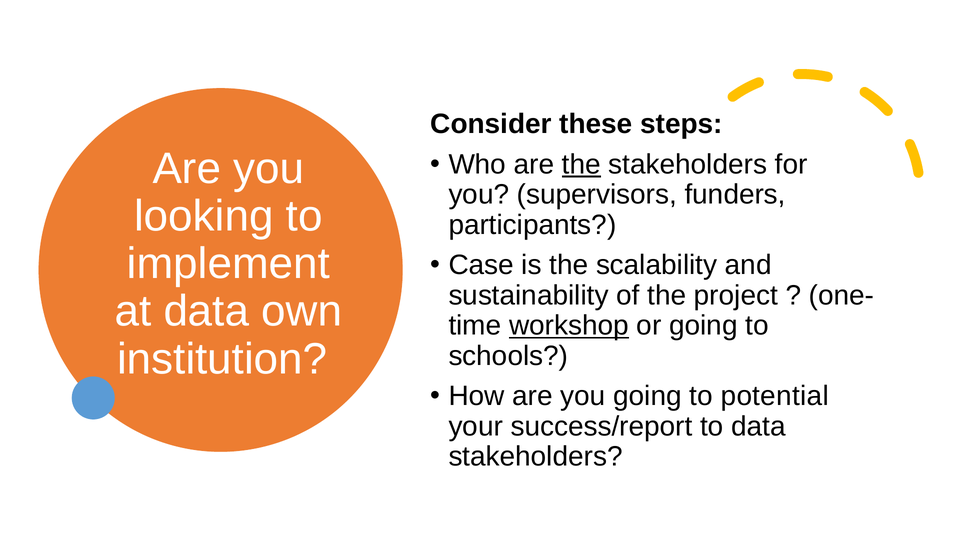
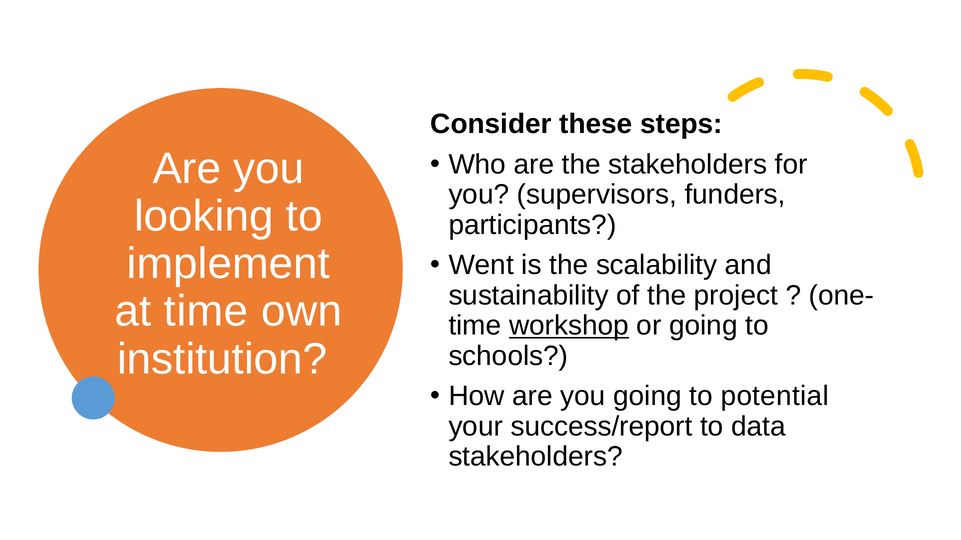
the underline: present -> none (581, 165)
Case: Case -> Went (481, 265)
at data: data -> time (206, 312)
